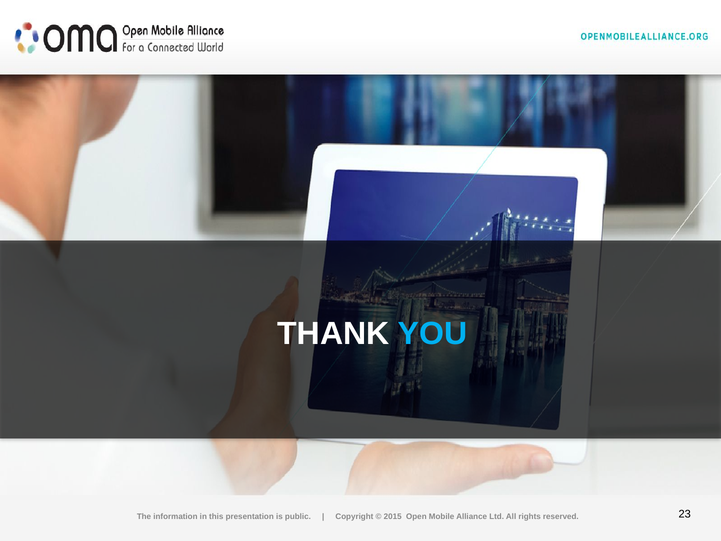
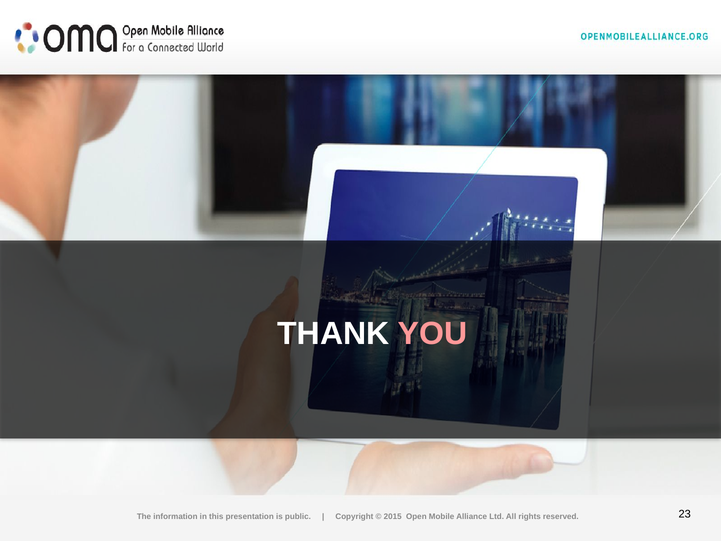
YOU colour: light blue -> pink (433, 334)
